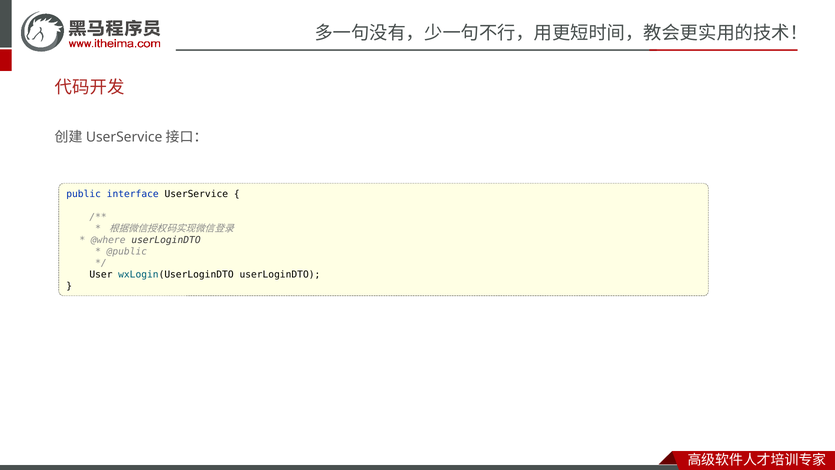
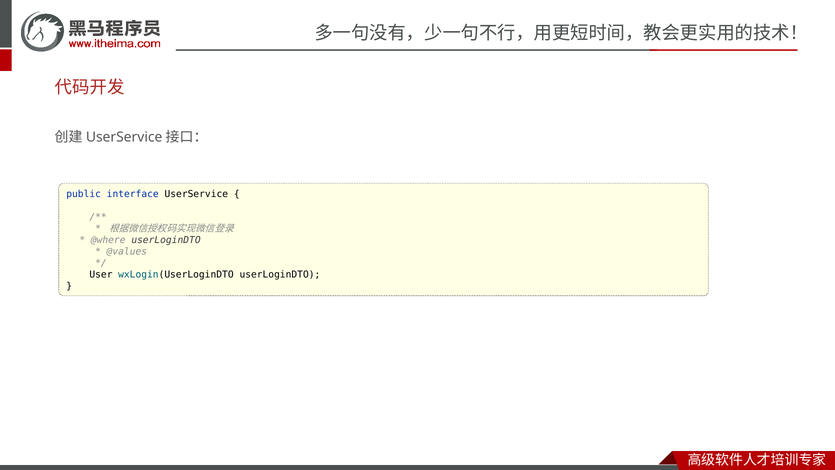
@public: @public -> @values (127, 252)
